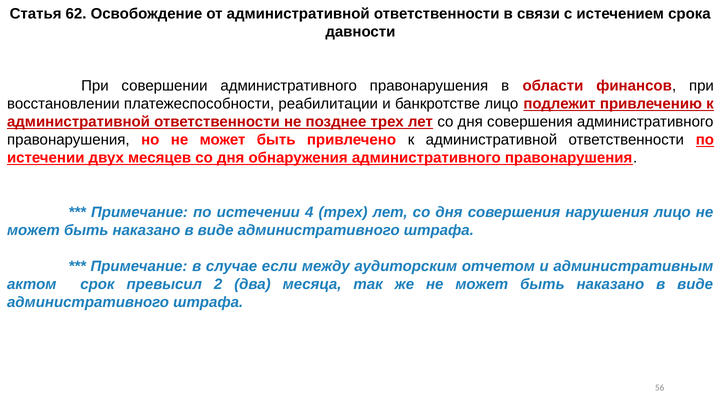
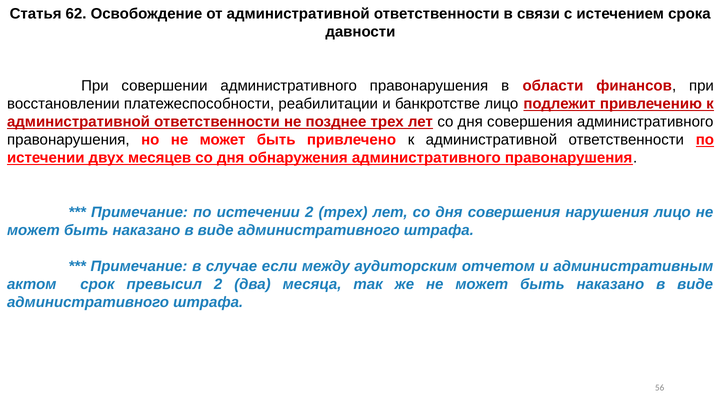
истечении 4: 4 -> 2 (309, 212)
